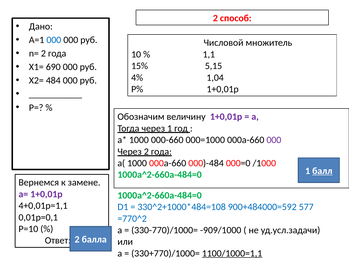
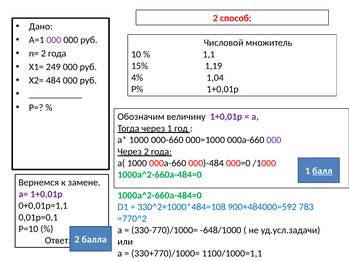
000 colour: blue -> purple (54, 40)
690: 690 -> 249 (53, 67)
5,15: 5,15 -> 1,19 (214, 66)
4+0,01р=1,1: 4+0,01р=1,1 -> 0+0,01р=1,1 (43, 206)
577: 577 -> 783 (306, 208)
-909/1000: -909/1000 -> -648/1000 (221, 231)
1100/1000=1,1 underline: present -> none (232, 254)
